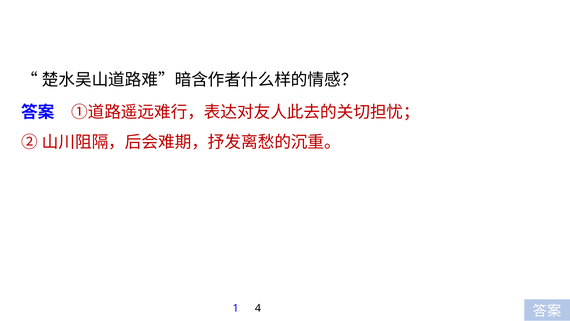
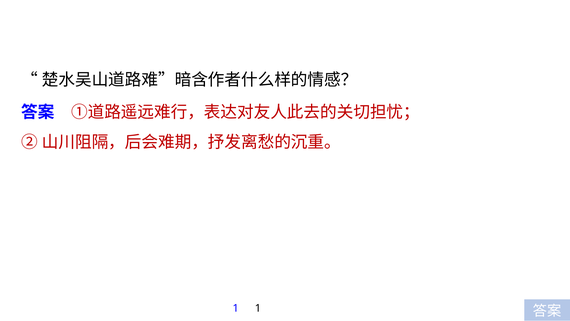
1 4: 4 -> 1 (258, 308)
